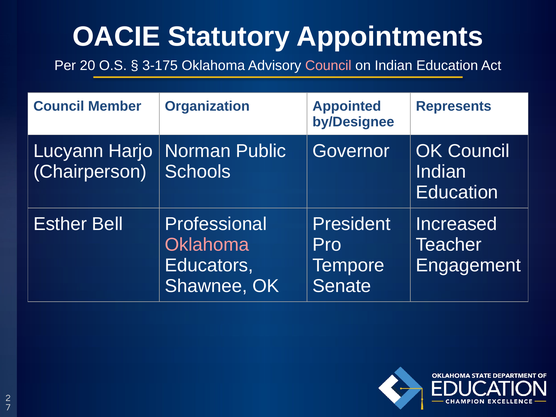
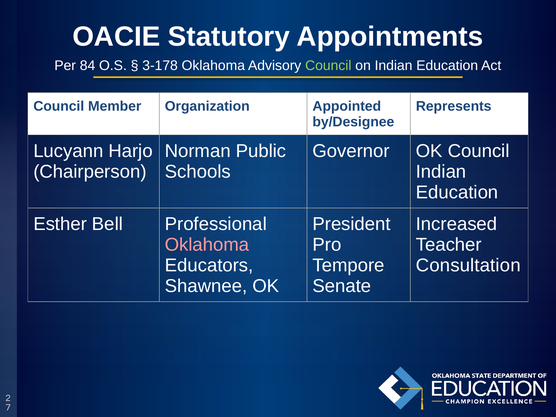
20: 20 -> 84 (88, 65)
3-175: 3-175 -> 3-178 (160, 65)
Council colour: pink -> light green (328, 65)
Engagement: Engagement -> Consultation (468, 265)
